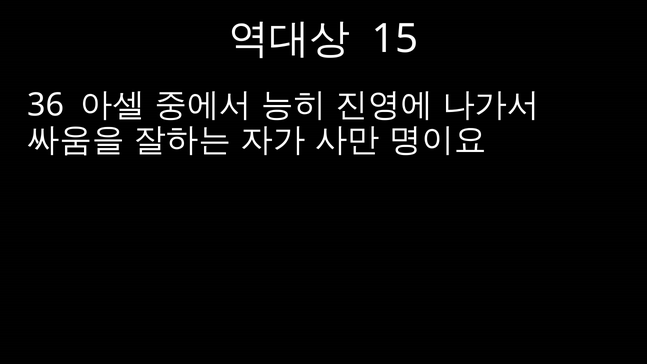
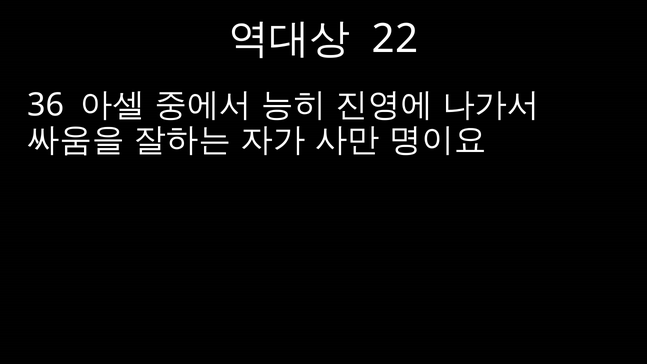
15: 15 -> 22 (395, 39)
